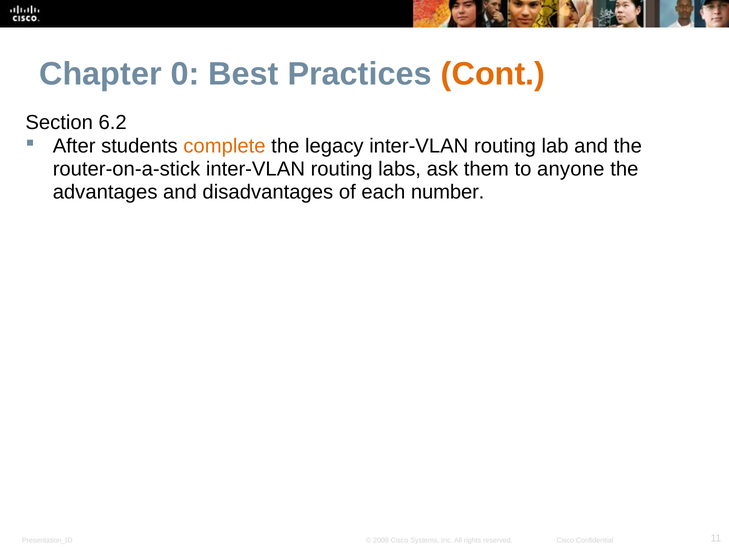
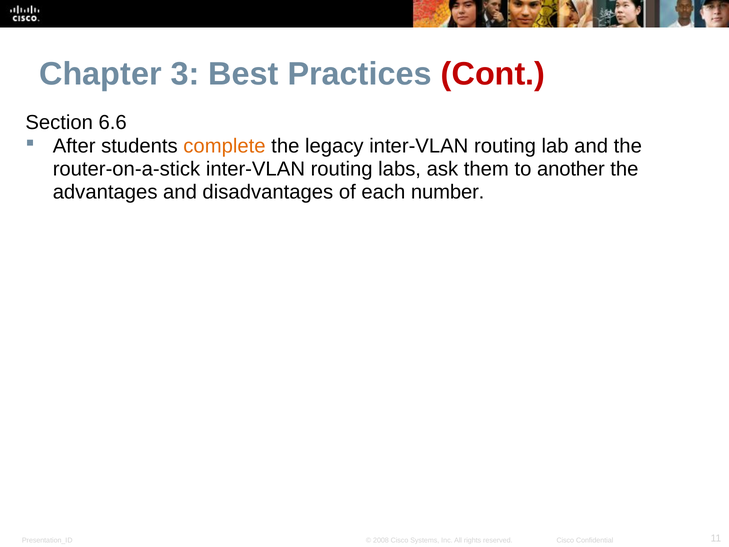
0: 0 -> 3 (185, 74)
Cont colour: orange -> red (493, 74)
6.2: 6.2 -> 6.6 (113, 123)
anyone: anyone -> another (571, 169)
